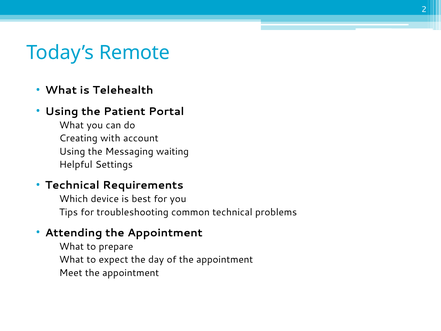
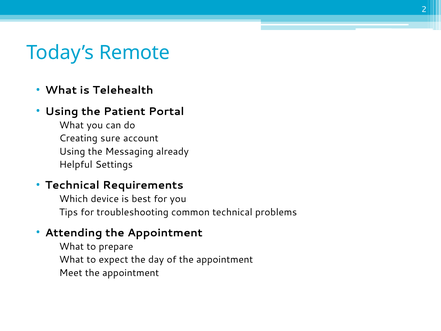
with: with -> sure (110, 138)
waiting: waiting -> already (172, 151)
